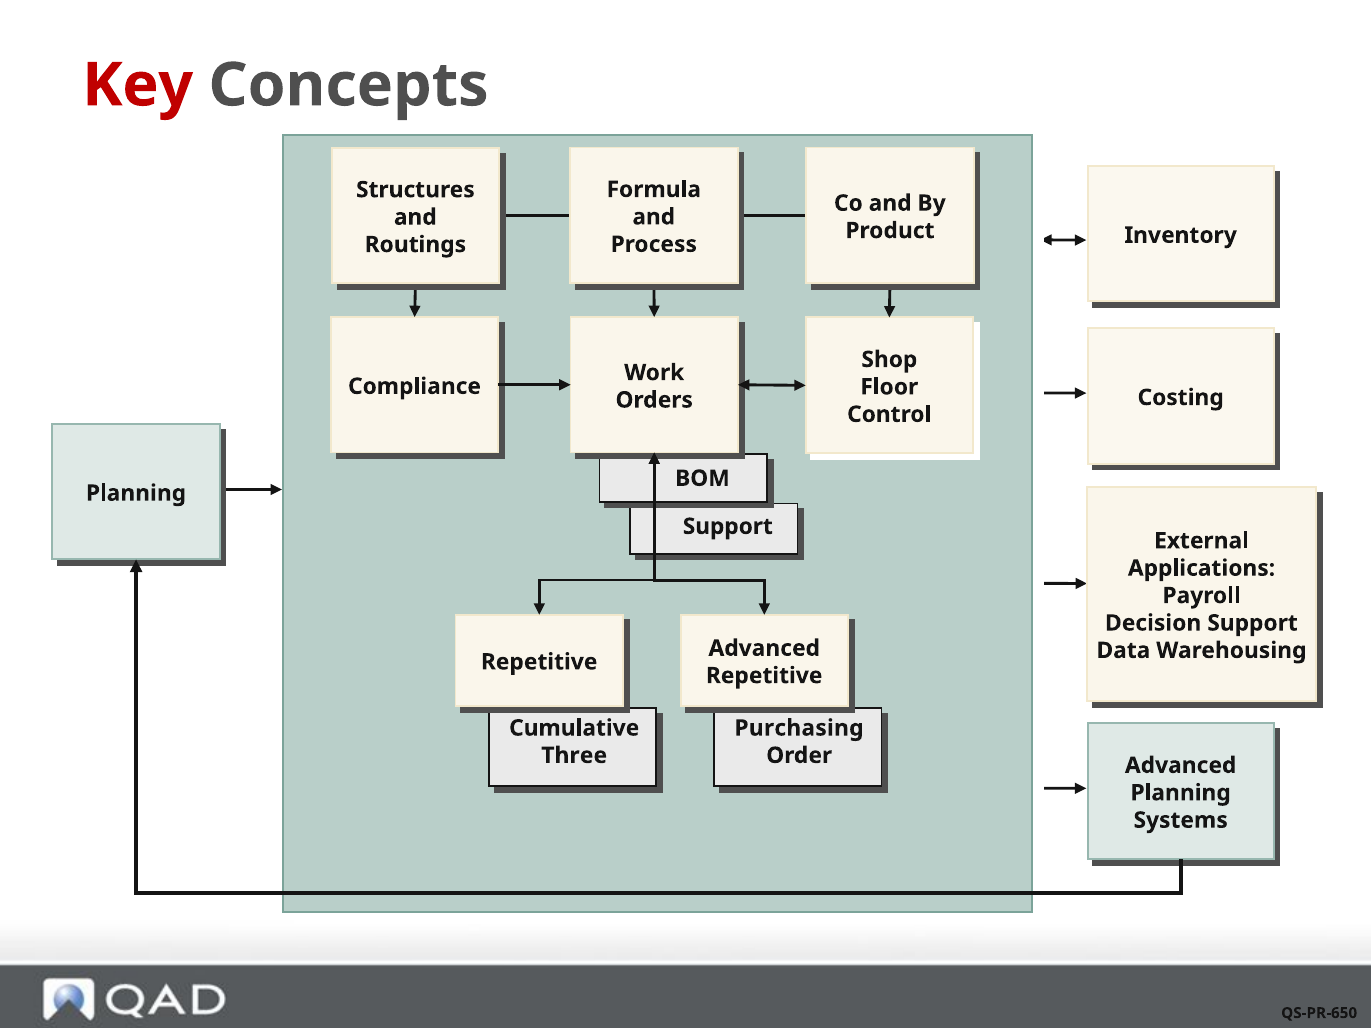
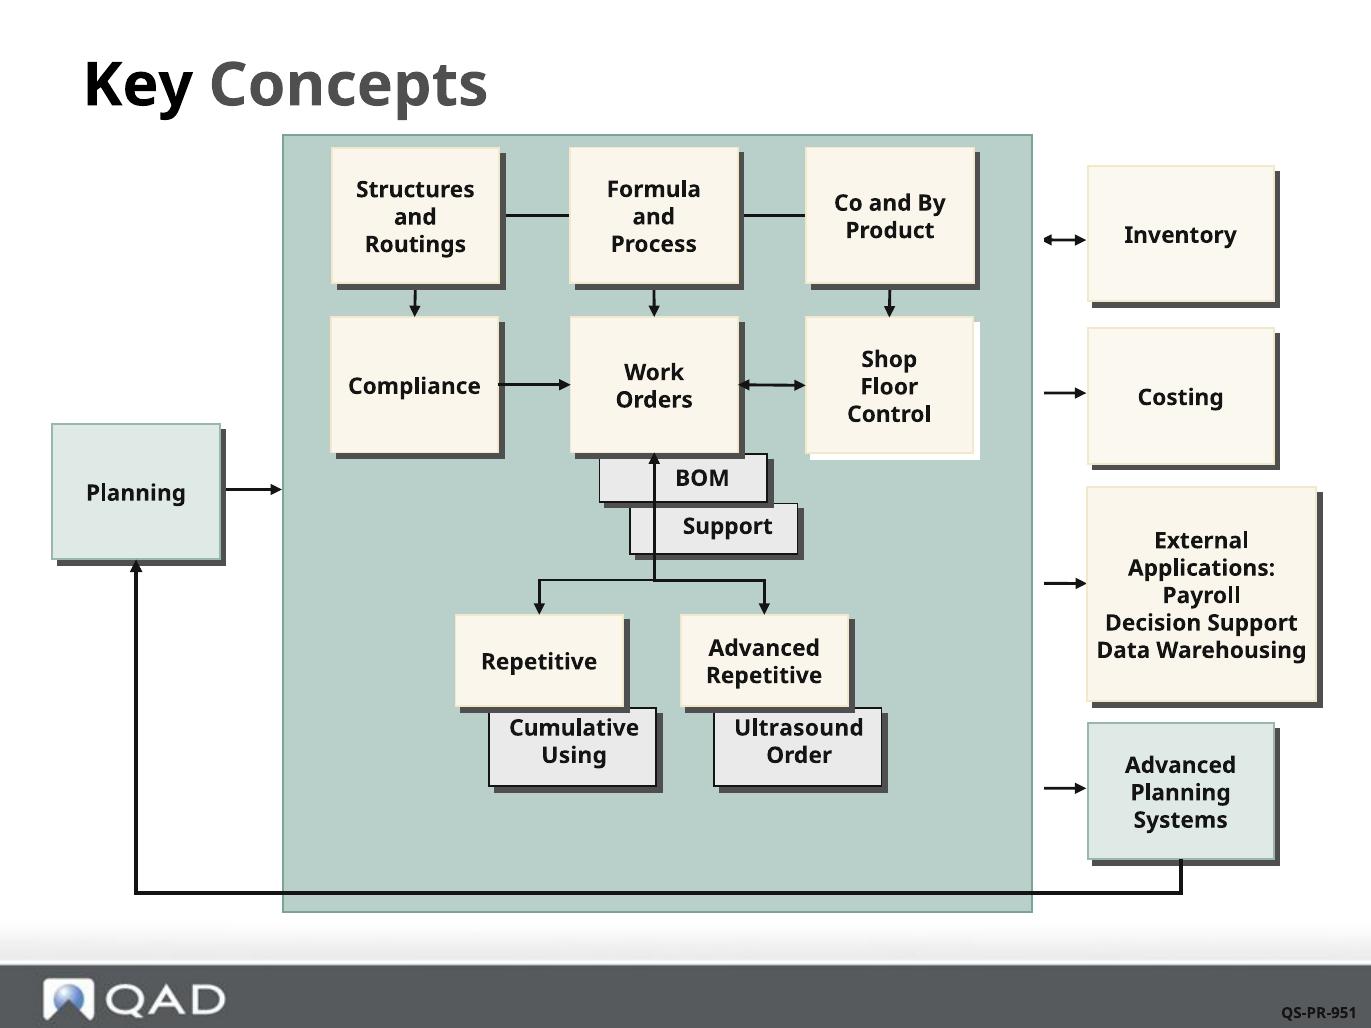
Key colour: red -> black (138, 85)
Purchasing: Purchasing -> Ultrasound (799, 728)
Three: Three -> Using (574, 756)
QS-PR-650: QS-PR-650 -> QS-PR-951 (1319, 1013)
